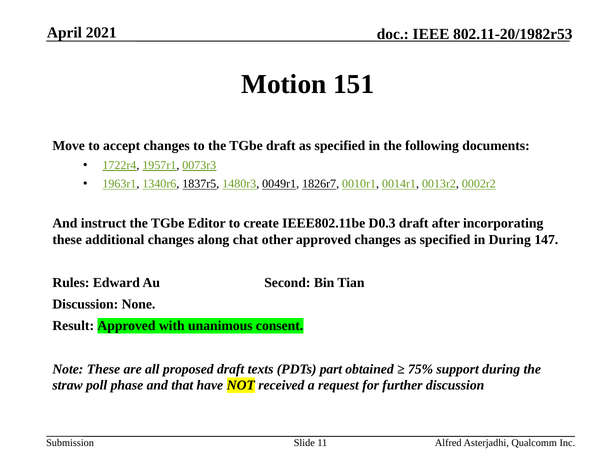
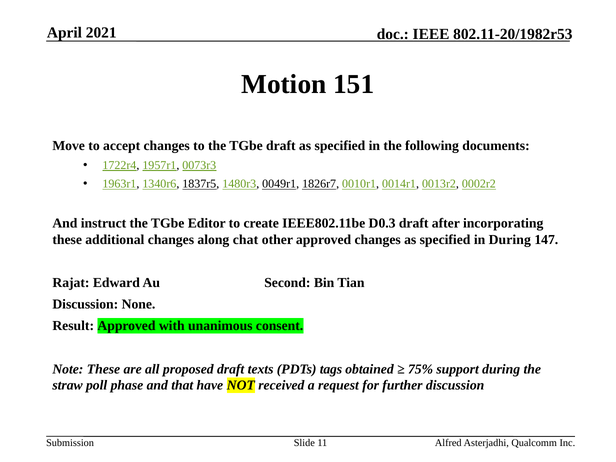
Rules: Rules -> Rajat (71, 283)
part: part -> tags (331, 369)
